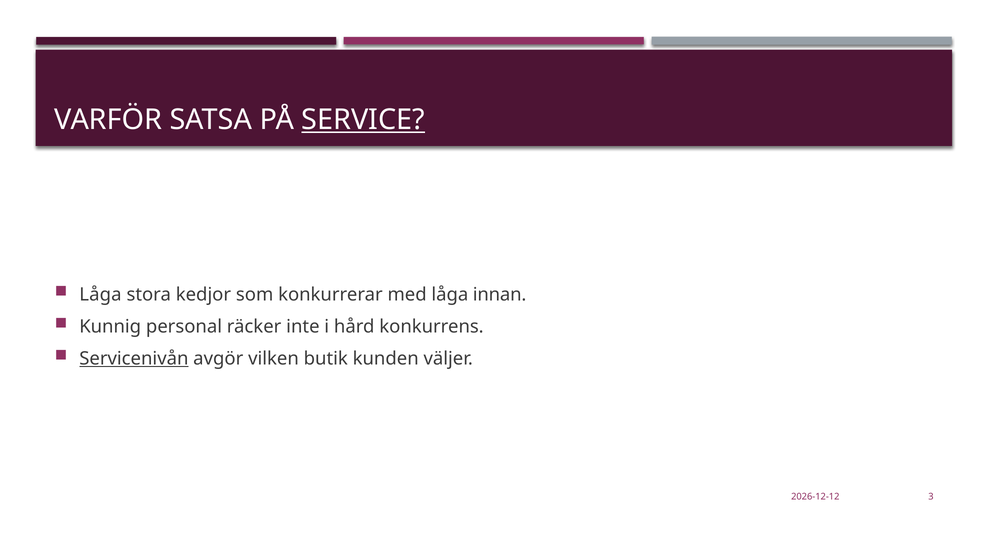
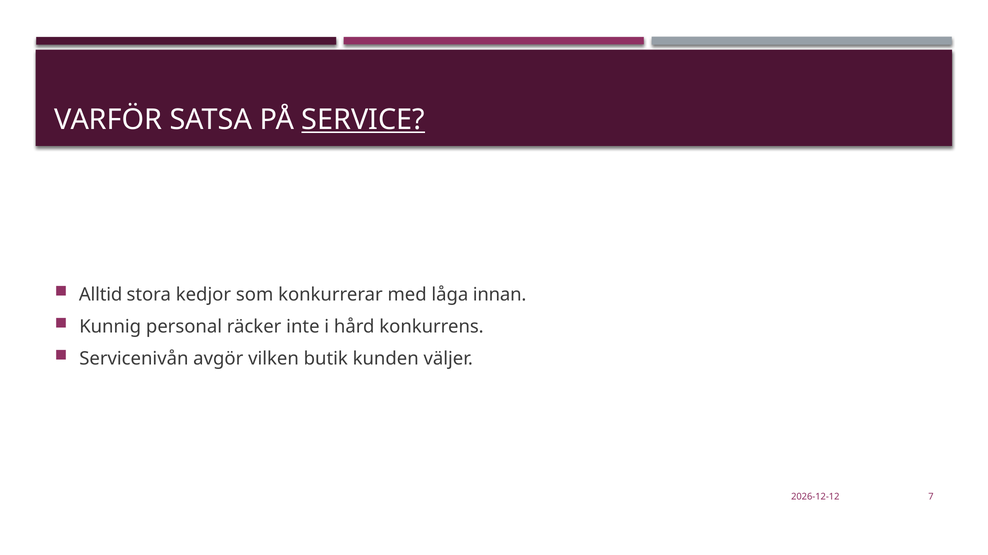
Låga: Låga -> Alltid (101, 295)
Servicenivån underline: present -> none (134, 359)
3: 3 -> 7 (931, 497)
